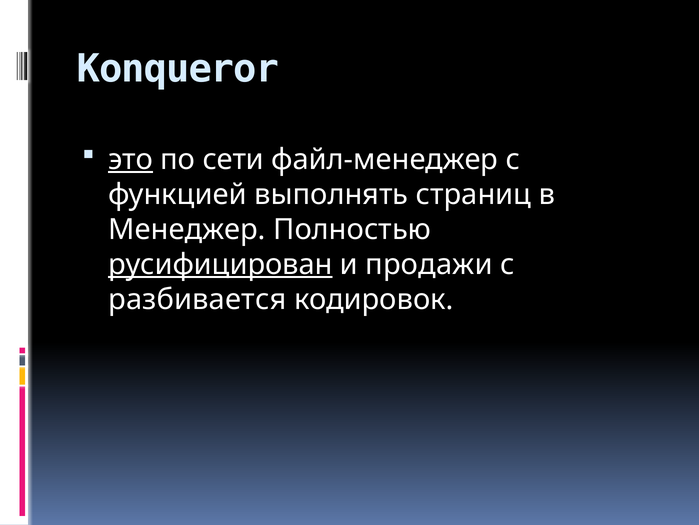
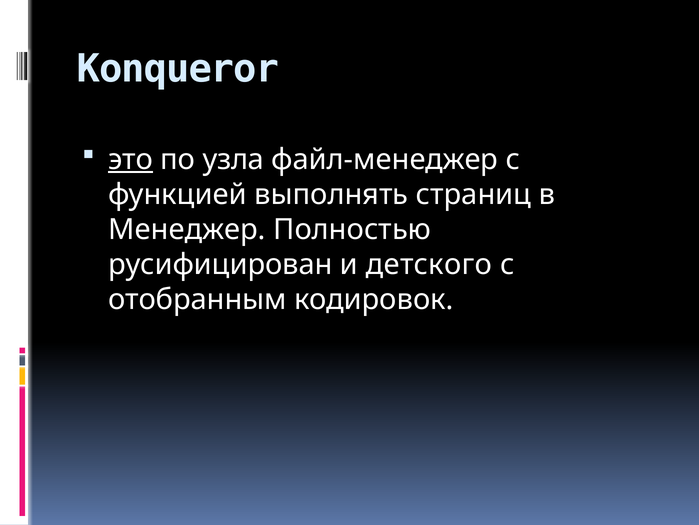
сети: сети -> узла (233, 159)
русифицирован underline: present -> none (220, 264)
продажи: продажи -> детского (429, 264)
разбивается: разбивается -> отобранным (197, 299)
